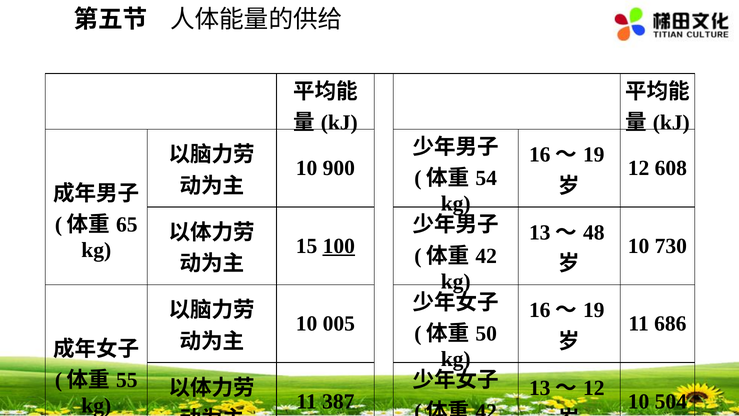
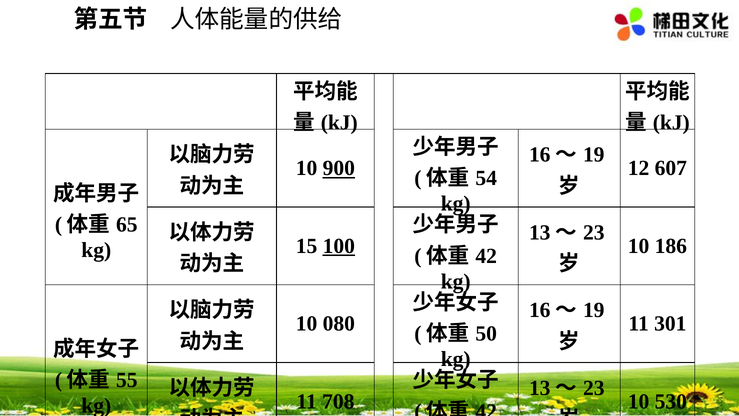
900 underline: none -> present (339, 168)
608: 608 -> 607 (671, 168)
48: 48 -> 23 (594, 232)
730: 730 -> 186 (671, 246)
005: 005 -> 080 (339, 324)
686: 686 -> 301 (670, 324)
12: 12 -> 23 (594, 388)
387: 387 -> 708 (338, 401)
504: 504 -> 530 (671, 401)
